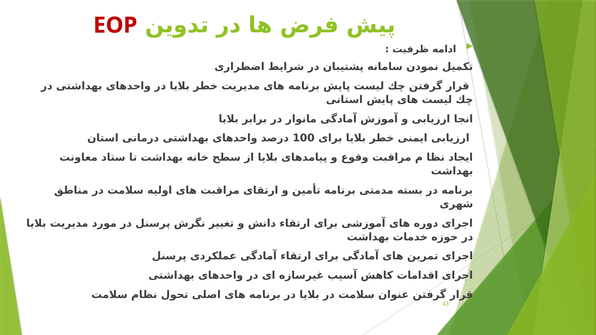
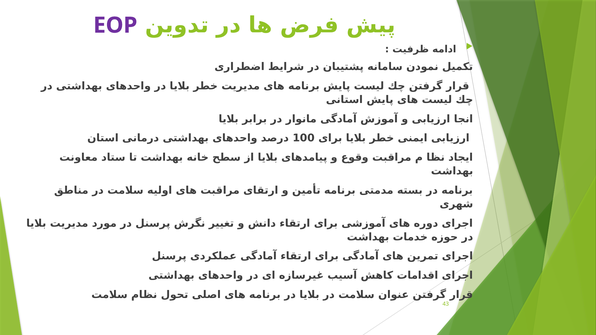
EOP colour: red -> purple (115, 25)
